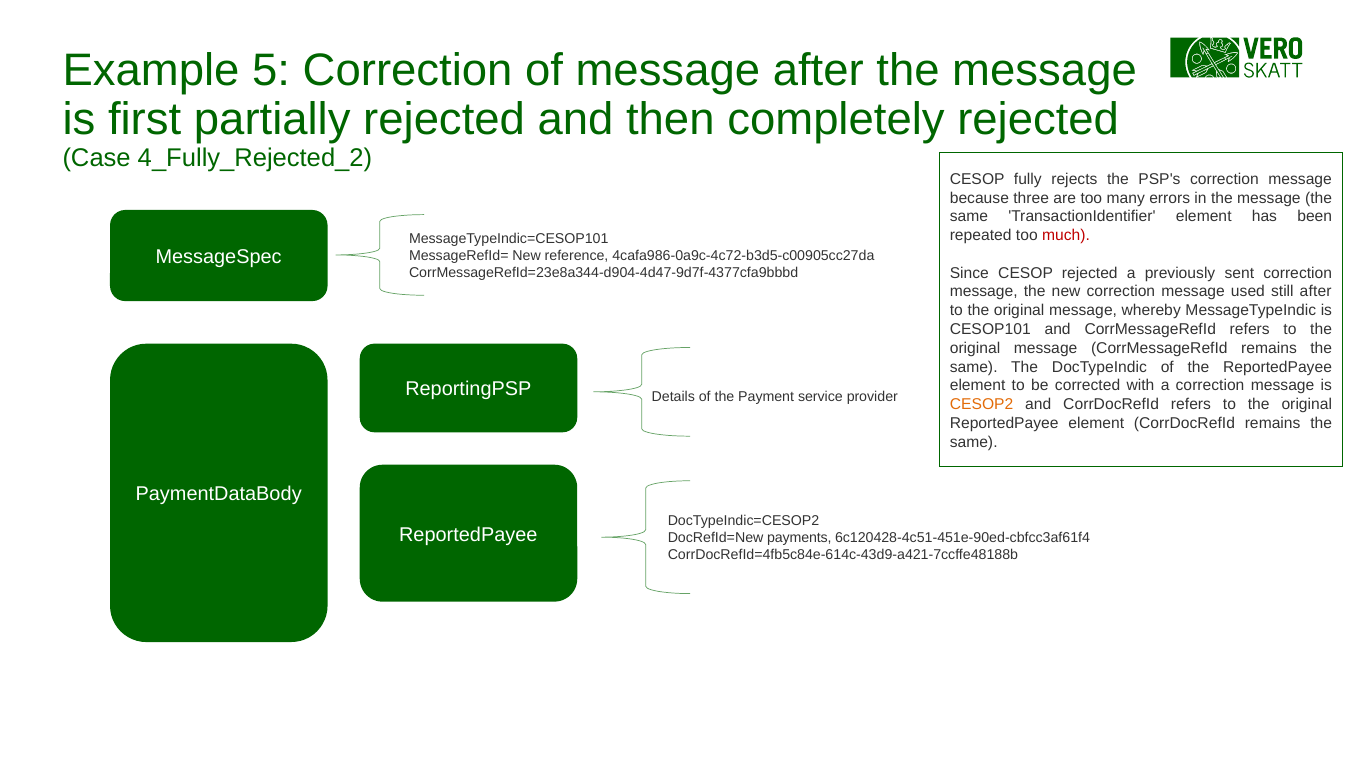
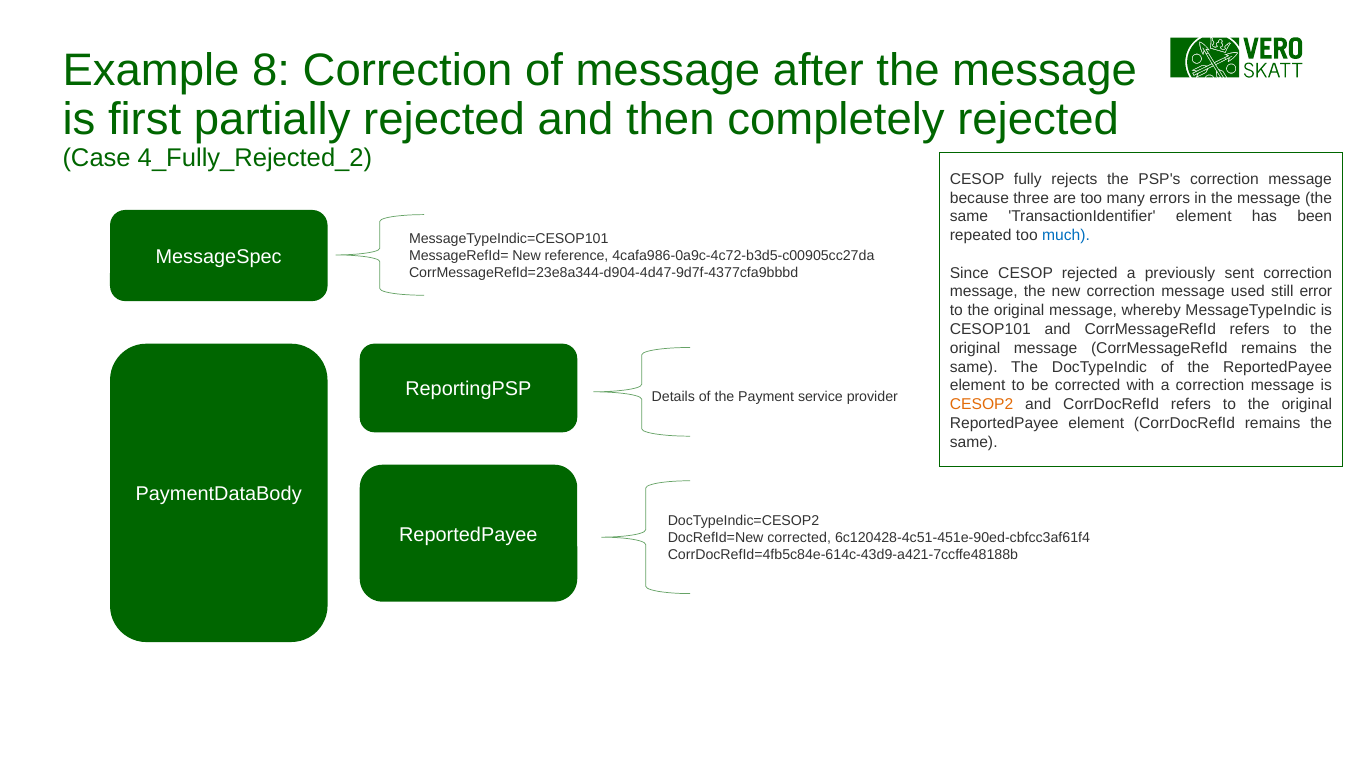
5: 5 -> 8 (271, 70)
much colour: red -> blue (1066, 235)
still after: after -> error (1316, 292)
DocRefId=New payments: payments -> corrected (799, 538)
